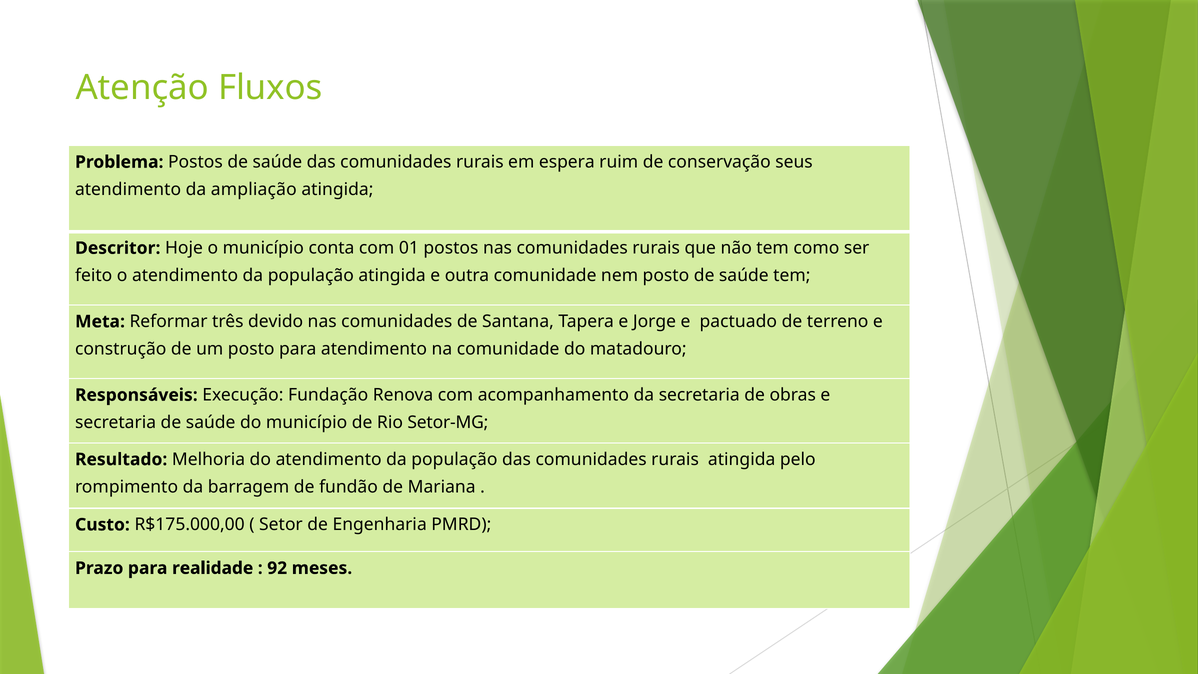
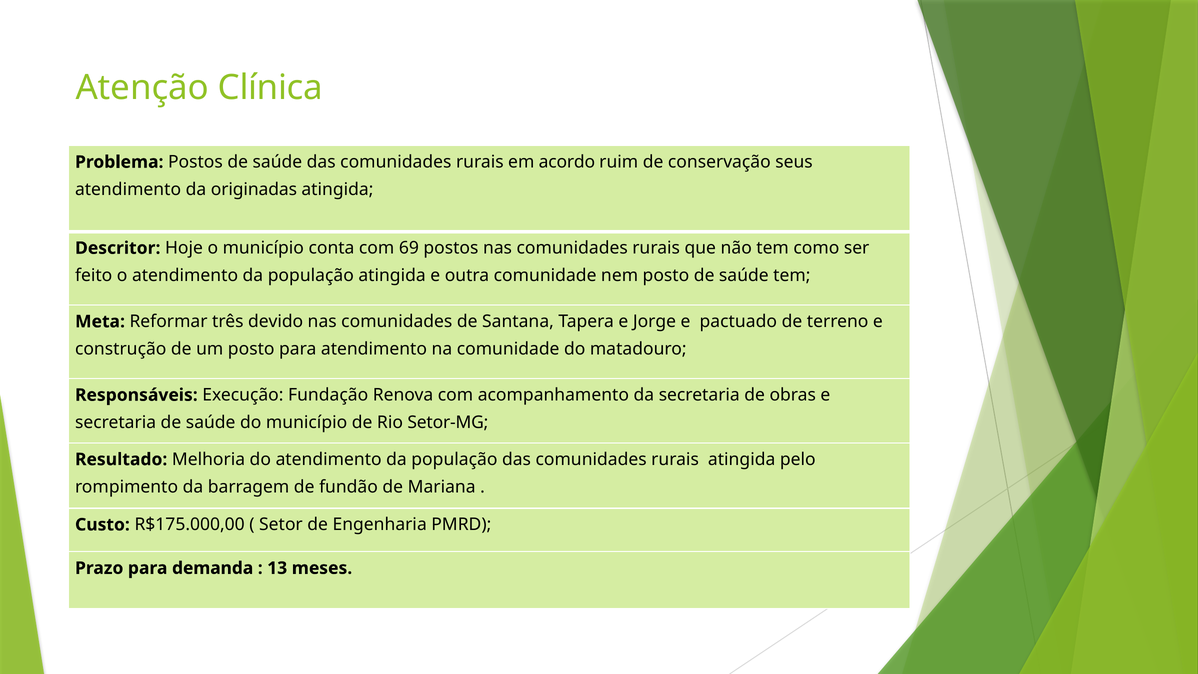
Fluxos: Fluxos -> Clínica (270, 88)
espera: espera -> acordo (567, 162)
ampliação: ampliação -> originadas (254, 189)
01: 01 -> 69 (409, 248)
realidade: realidade -> demanda (213, 568)
92: 92 -> 13 (277, 568)
